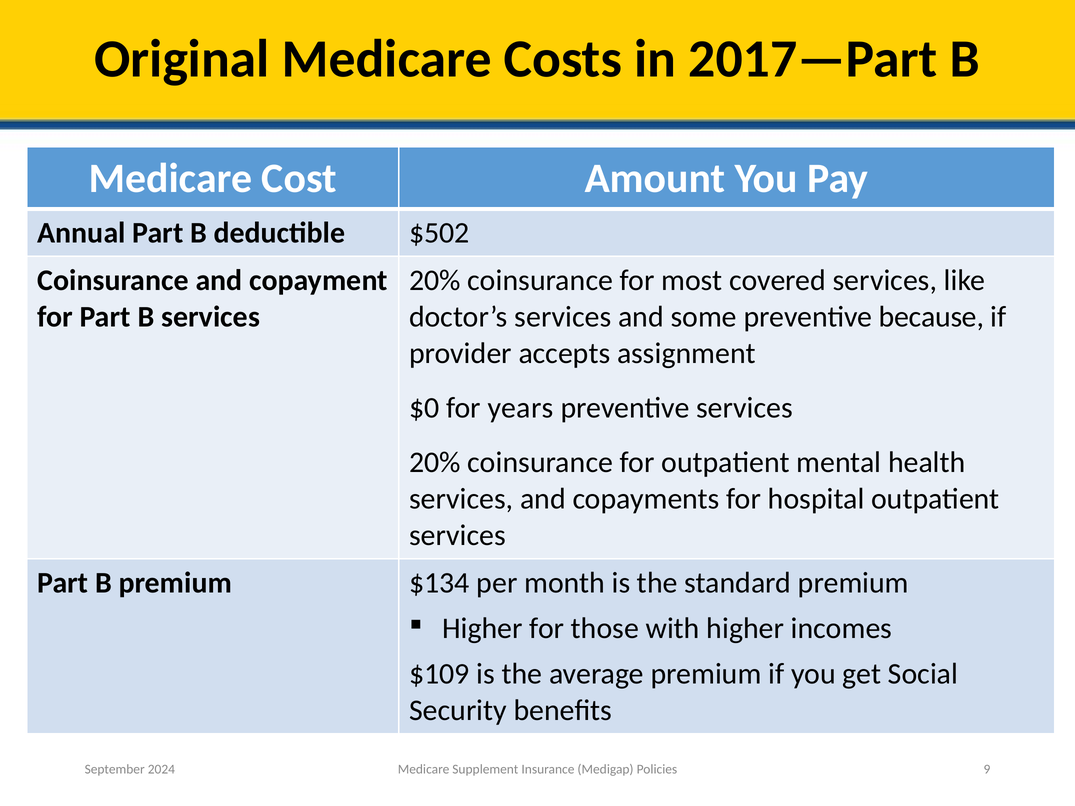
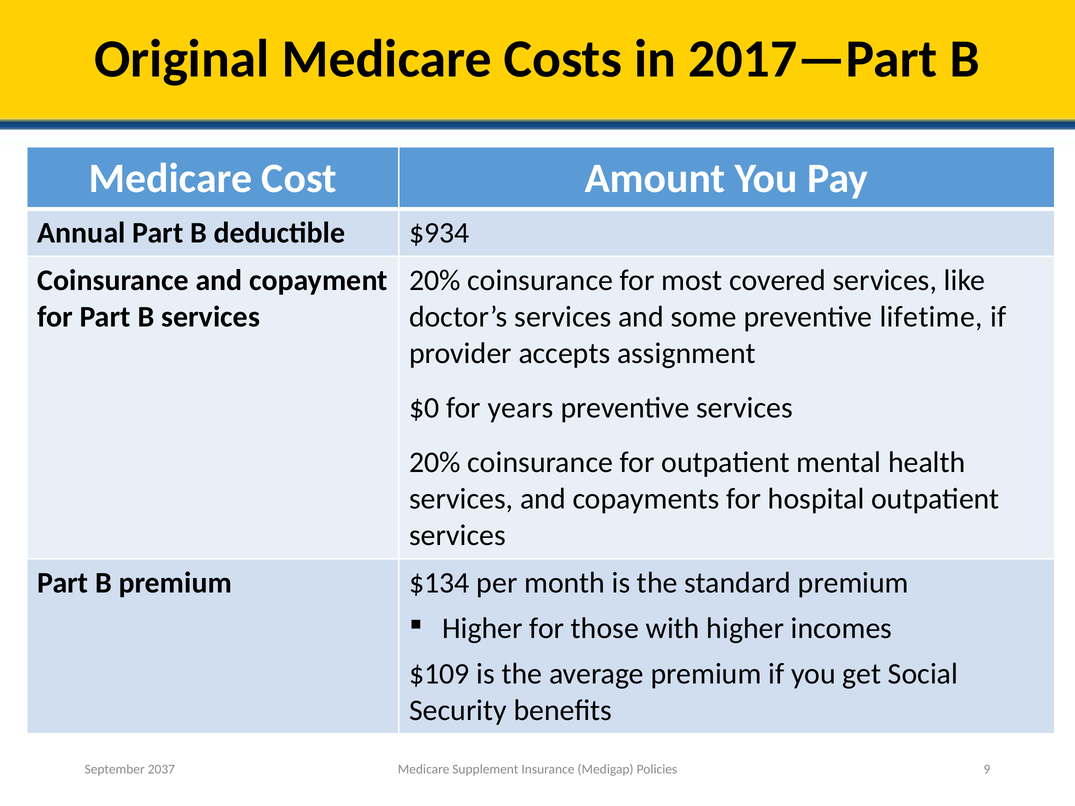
$502: $502 -> $934 (439, 233)
because: because -> lifetime (931, 317)
2024: 2024 -> 2037 (161, 770)
